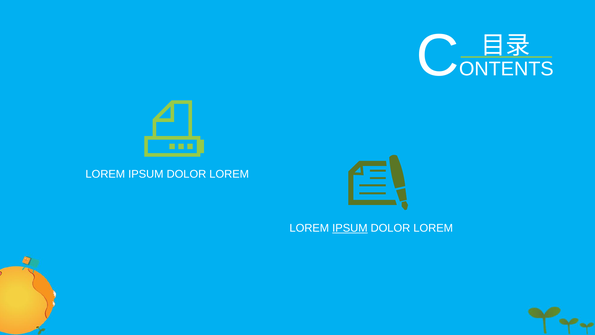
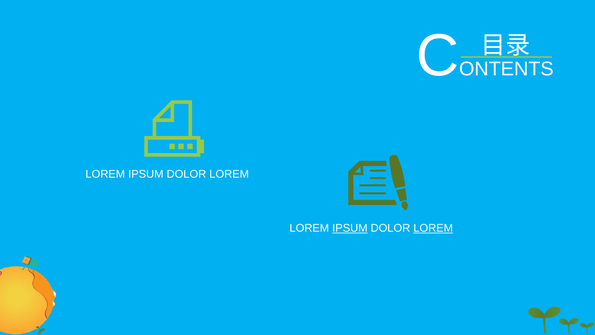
LOREM underline: none -> present (433, 228)
